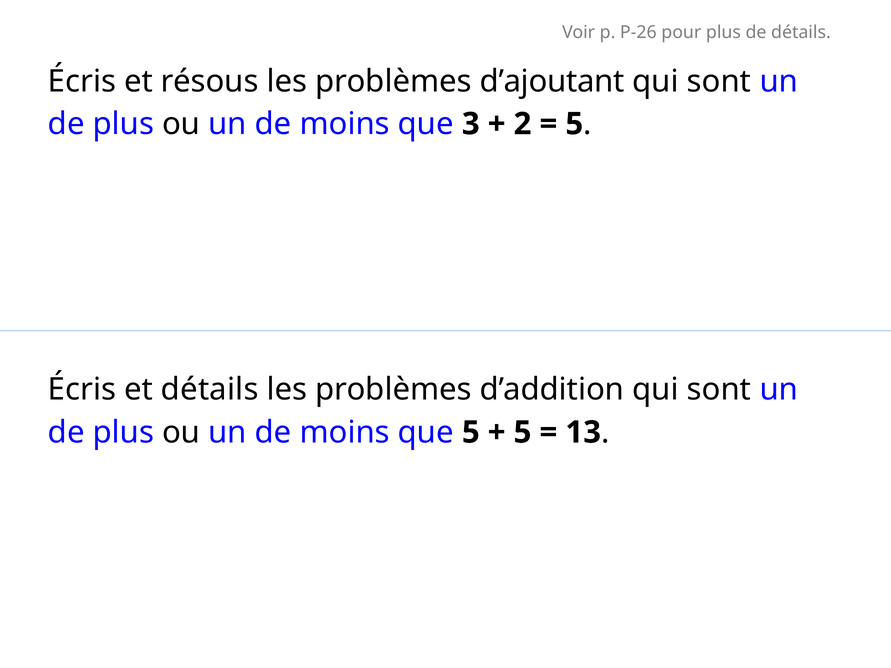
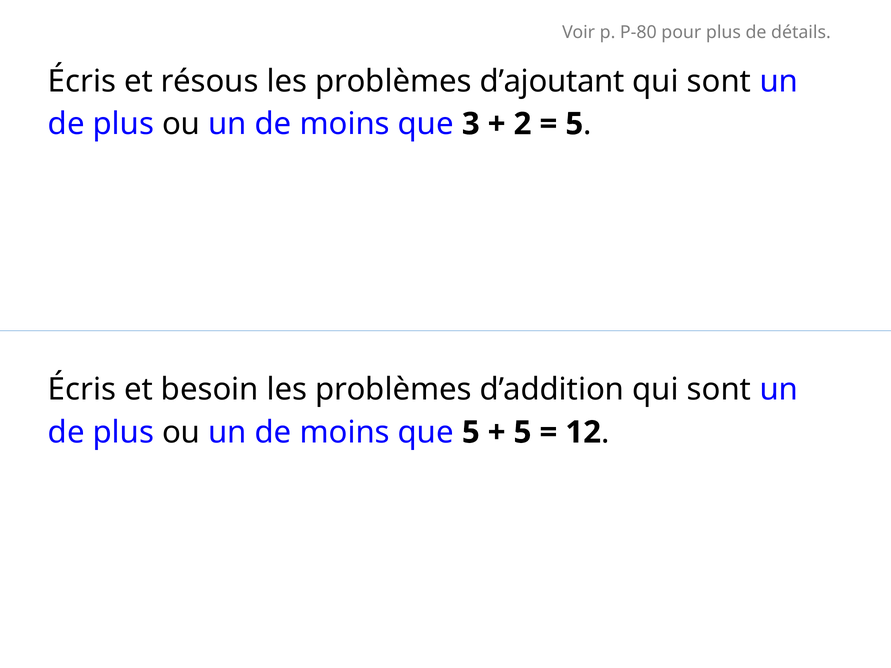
P-26: P-26 -> P-80 (638, 33)
et détails: détails -> besoin (210, 390)
13: 13 -> 12 (583, 432)
